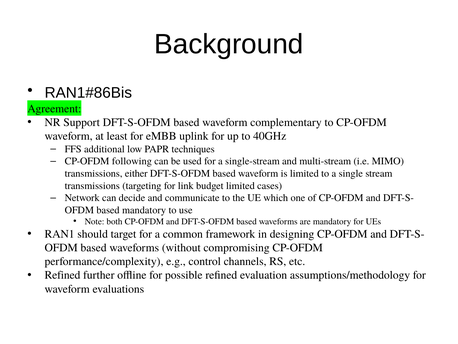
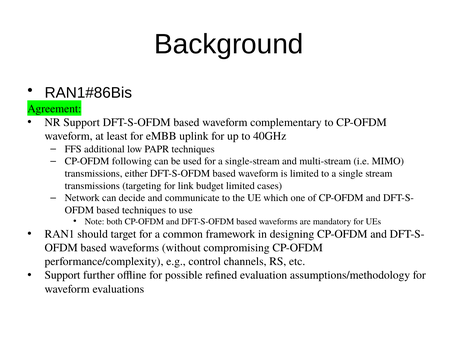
based mandatory: mandatory -> techniques (144, 210)
Refined: Refined -> Support (62, 275)
